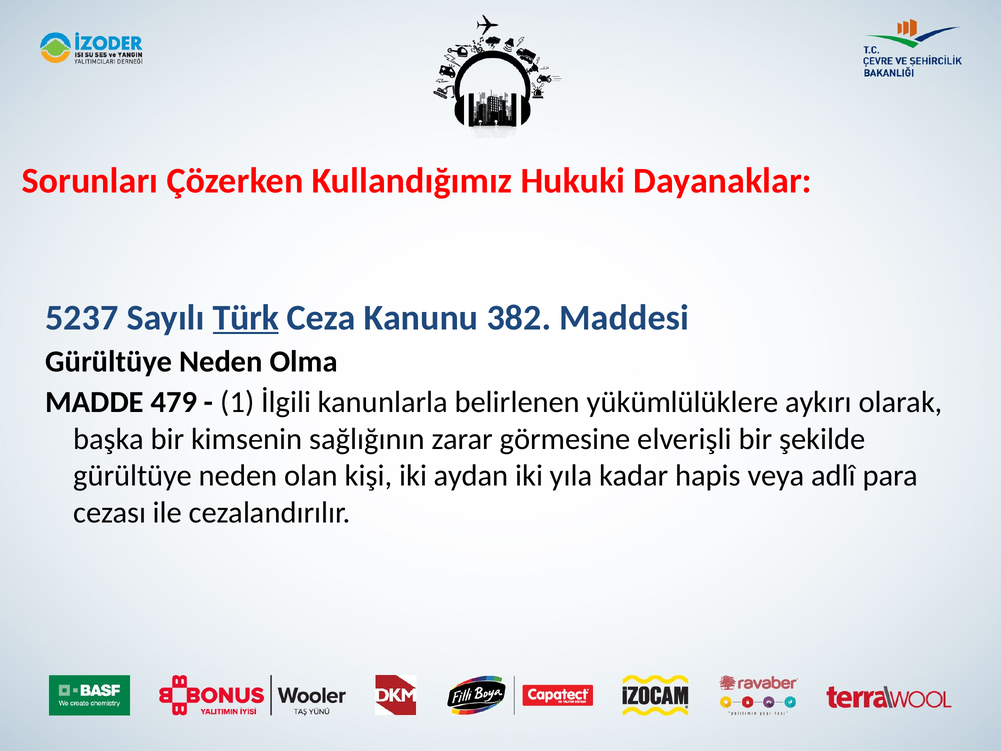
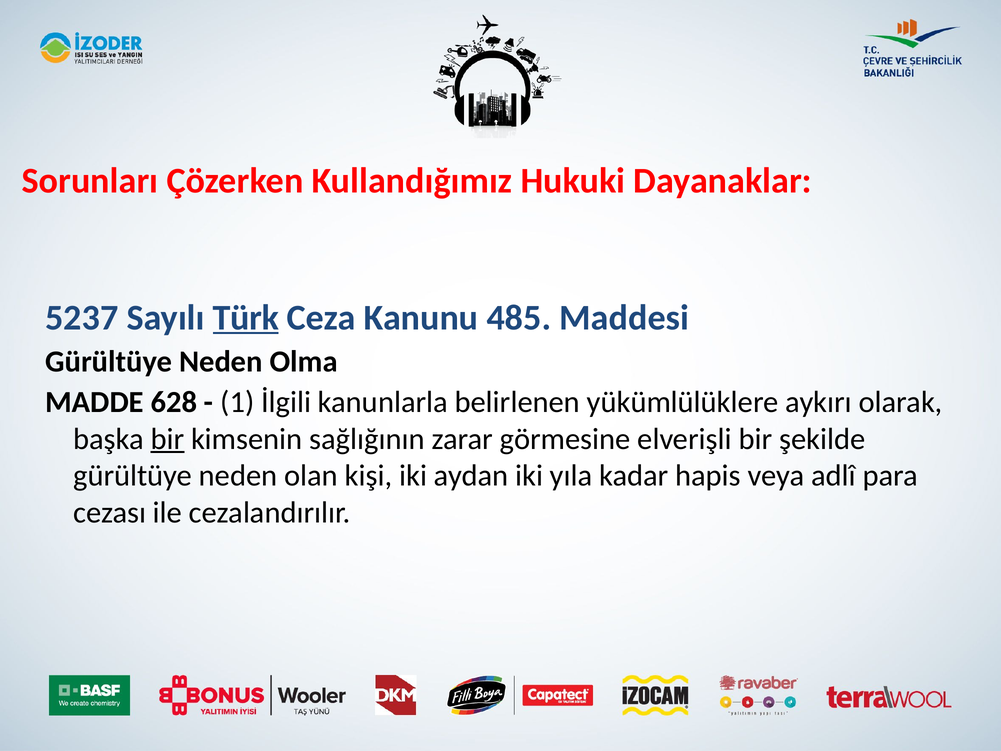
382: 382 -> 485 (519, 317)
479: 479 -> 628 (174, 402)
bir underline: none -> present (167, 439)
